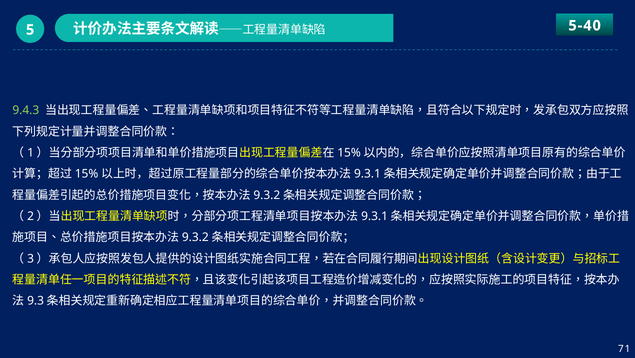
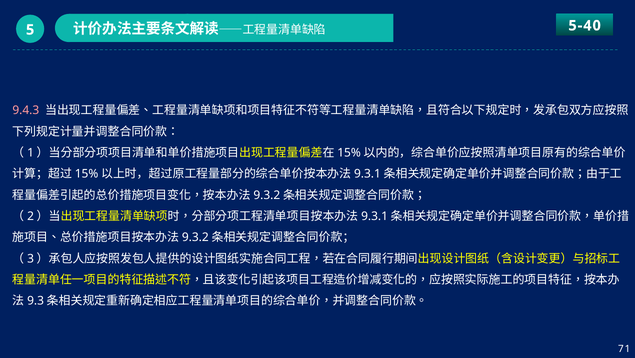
9.4.3 colour: light green -> pink (26, 110)
